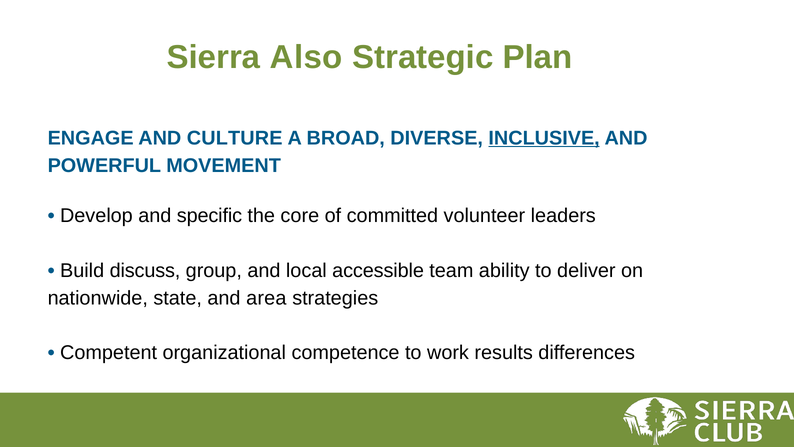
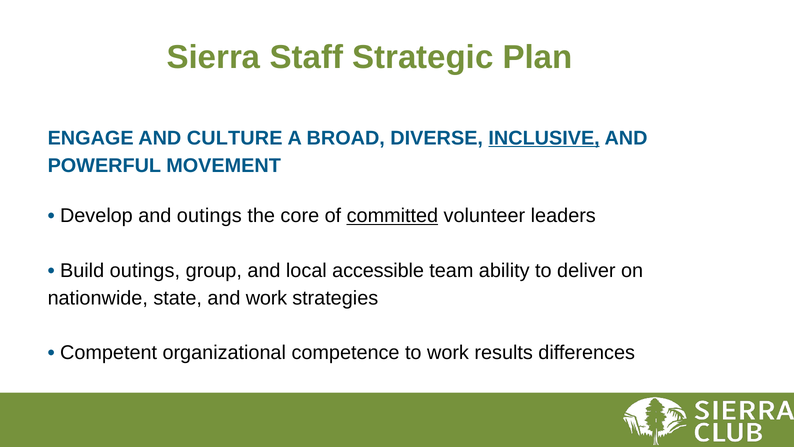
Also: Also -> Staff (306, 57)
and specific: specific -> outings (209, 216)
committed underline: none -> present (392, 216)
Build discuss: discuss -> outings (145, 270)
and area: area -> work (266, 298)
